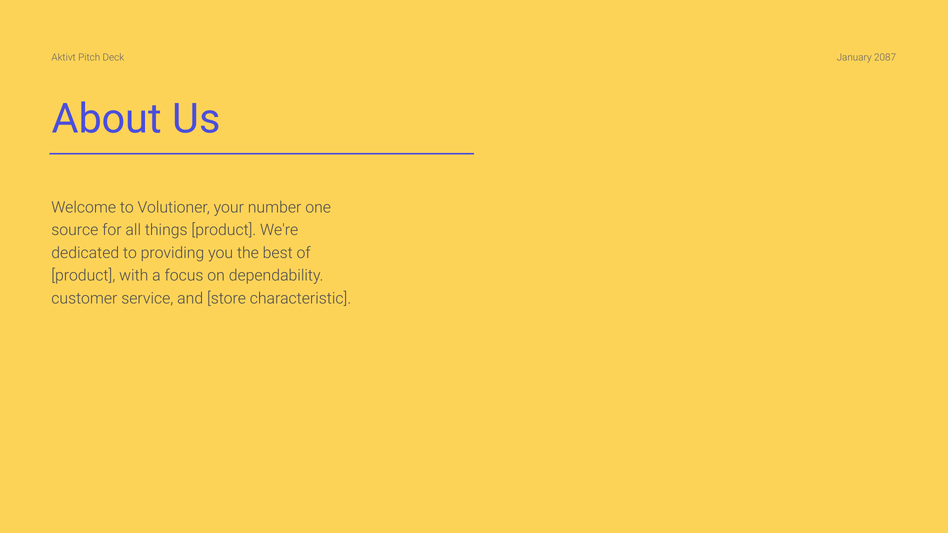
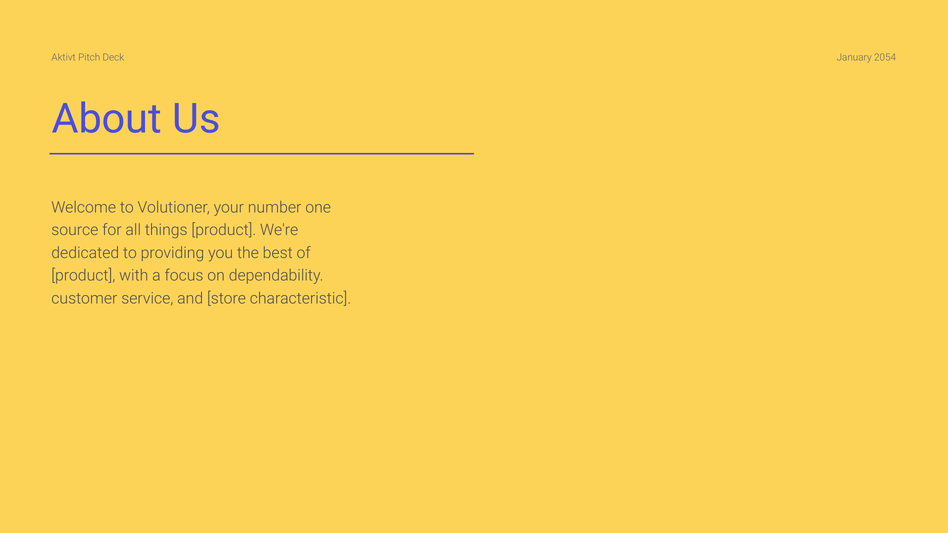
2087: 2087 -> 2054 (885, 58)
